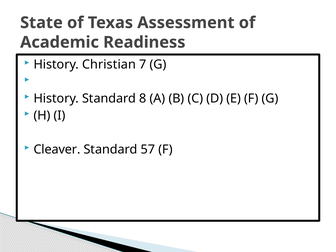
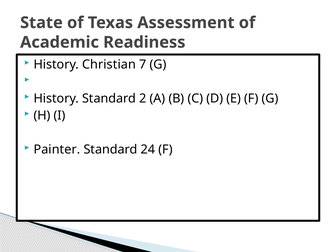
8: 8 -> 2 (143, 99)
Cleaver: Cleaver -> Painter (57, 150)
57: 57 -> 24 (148, 150)
